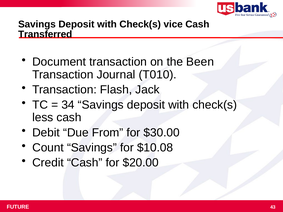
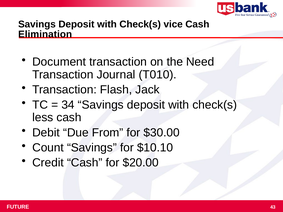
Transferred: Transferred -> Elimination (45, 34)
Been: Been -> Need (200, 62)
$10.08: $10.08 -> $10.10 (155, 148)
